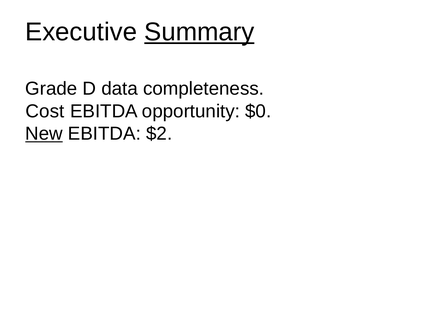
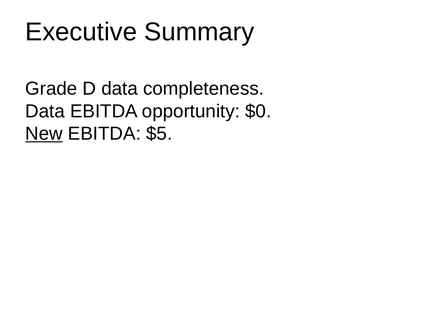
Summary underline: present -> none (199, 32)
Cost: Cost -> Data (45, 111)
$2: $2 -> $5 (159, 134)
